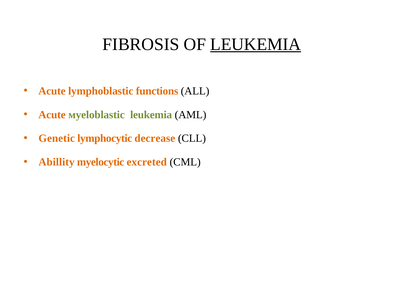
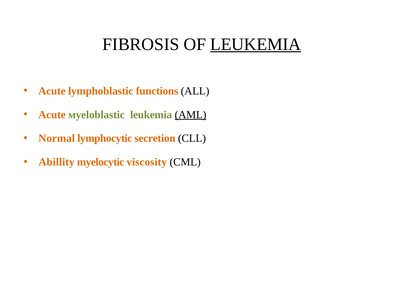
AML underline: none -> present (191, 114)
Genetic: Genetic -> Normal (57, 138)
decrease: decrease -> secretion (155, 138)
excreted: excreted -> viscosity (147, 162)
